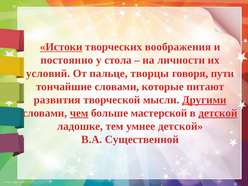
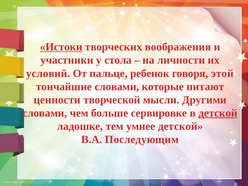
постоянно: постоянно -> участники (67, 60)
творцы: творцы -> ребенок (150, 73)
пути: пути -> этой (222, 73)
развития: развития -> ценности (57, 100)
Другими underline: present -> none (204, 100)
чем underline: present -> none (79, 113)
мастерской: мастерской -> сервировке (159, 113)
Существенной: Существенной -> Последующим (142, 140)
